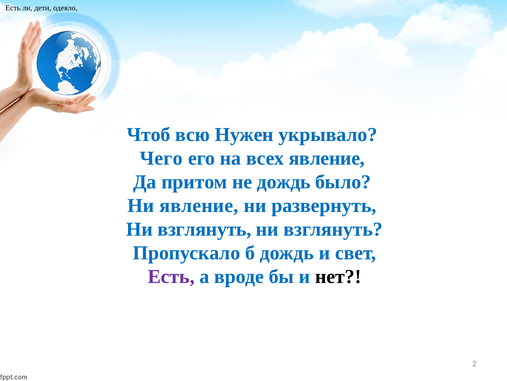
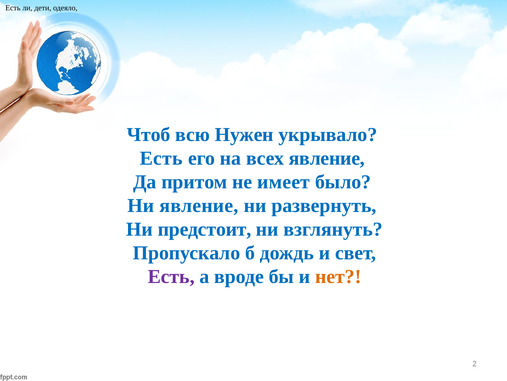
Чего: Чего -> Есть (161, 158)
не дождь: дождь -> имеет (284, 182)
взглянуть: взглянуть -> предстоит (205, 229)
нет colour: black -> orange (338, 276)
